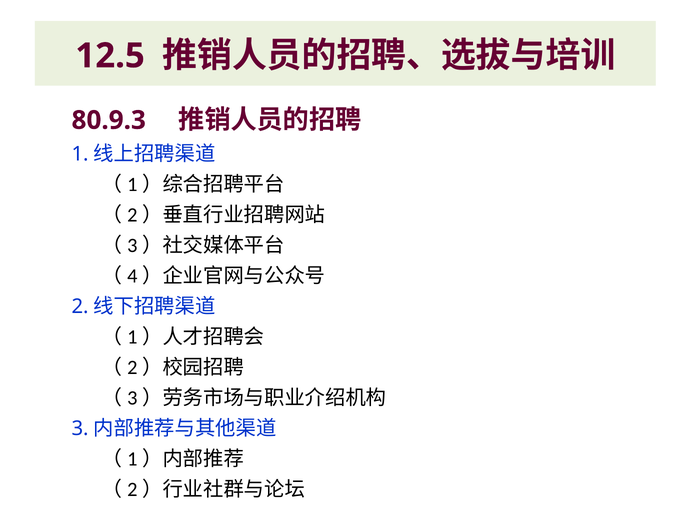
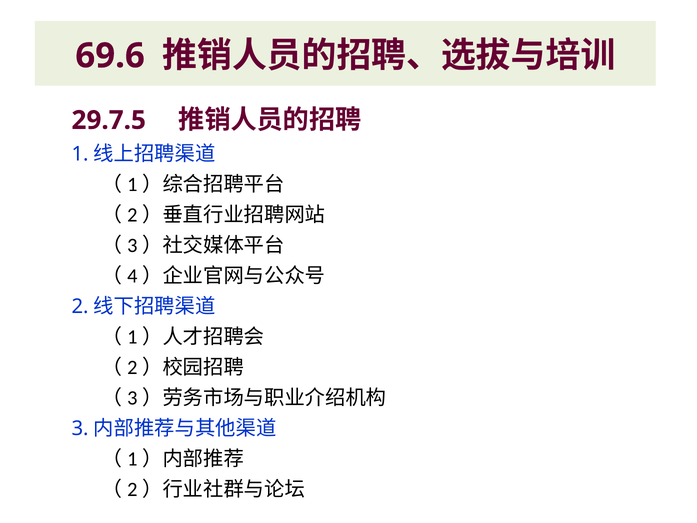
12.5: 12.5 -> 69.6 (110, 56)
80.9.3: 80.9.3 -> 29.7.5 (109, 120)
